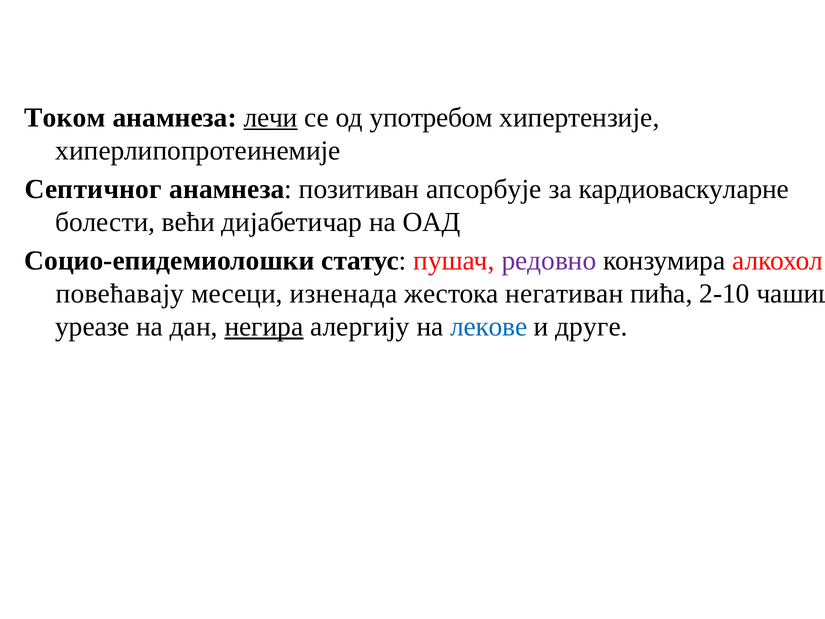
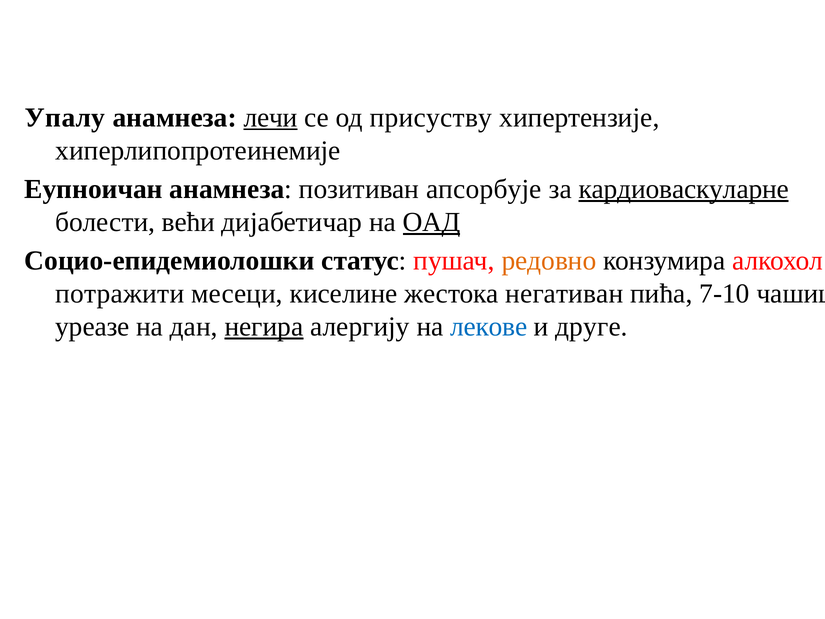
Током: Током -> Упалу (65, 118)
употребом: употребом -> присуству (431, 118)
Септичног: Септичног -> Еупноичан (94, 189)
кардиоваскуларне underline: none -> present (684, 189)
ОАД underline: none -> present (432, 222)
редовно colour: purple -> orange (549, 261)
повећавају: повећавају -> потражити (120, 294)
изненада: изненада -> киселине (344, 294)
2-10: 2-10 -> 7-10 (725, 294)
